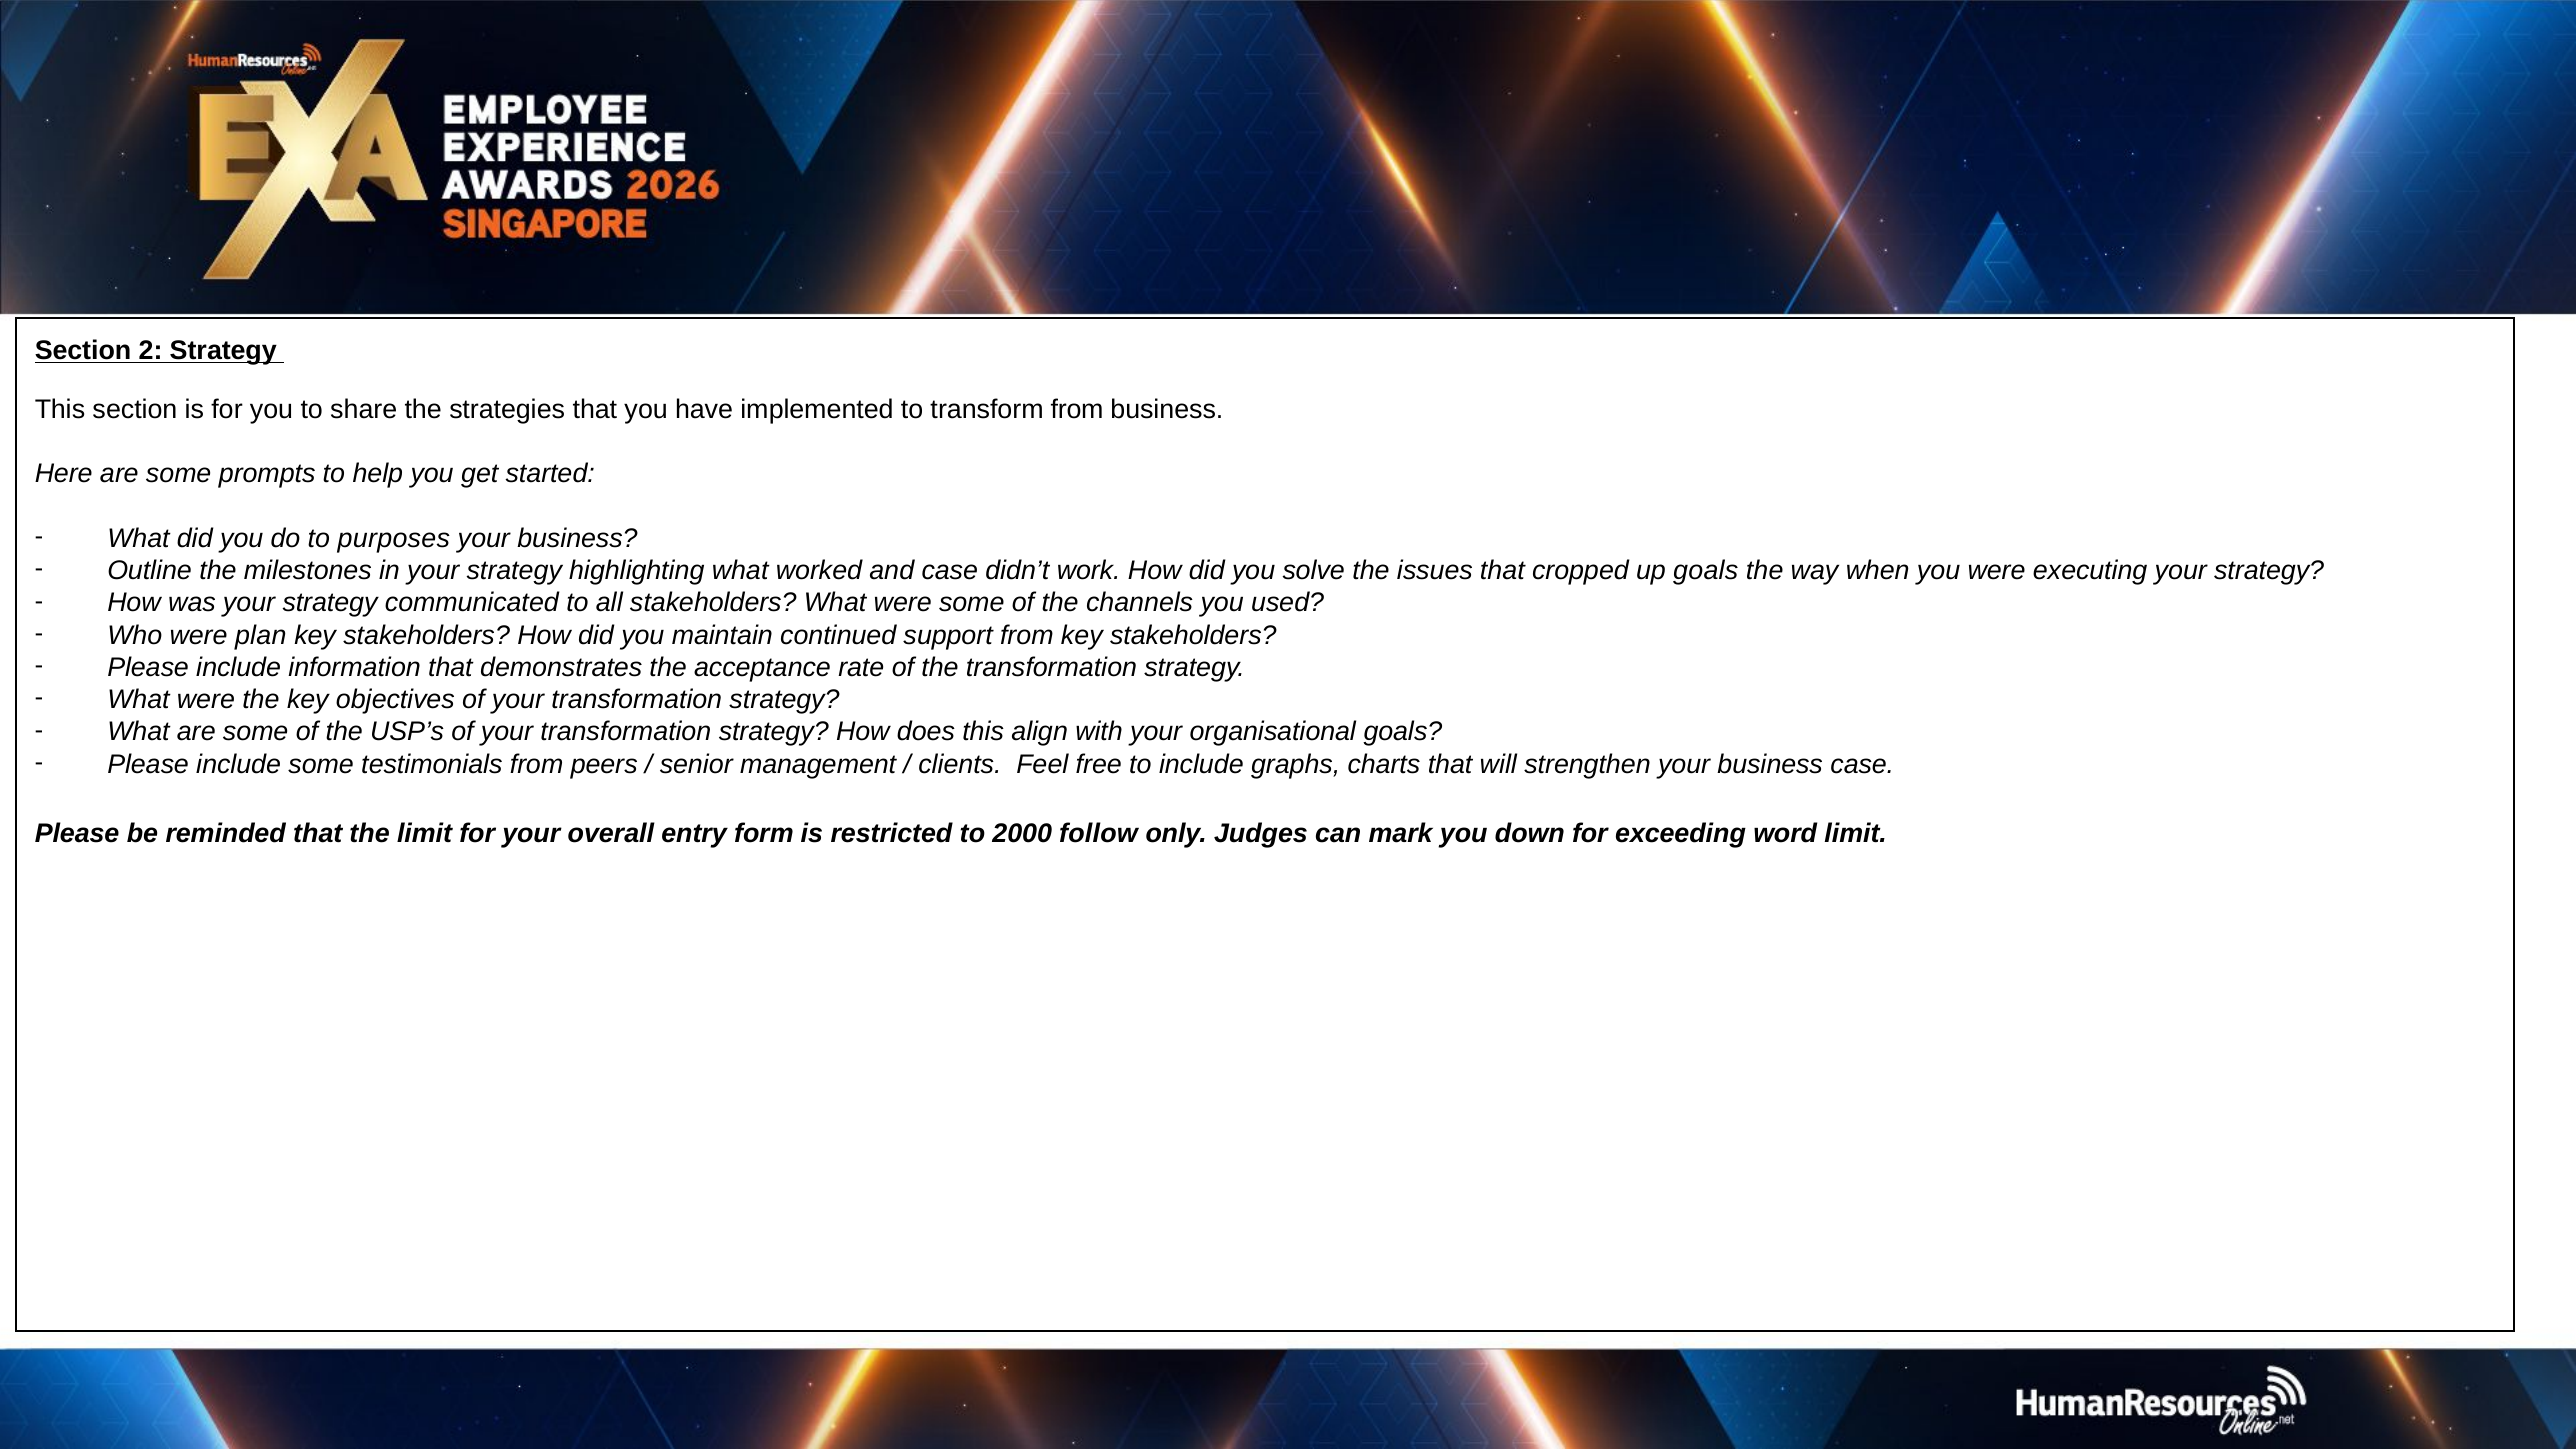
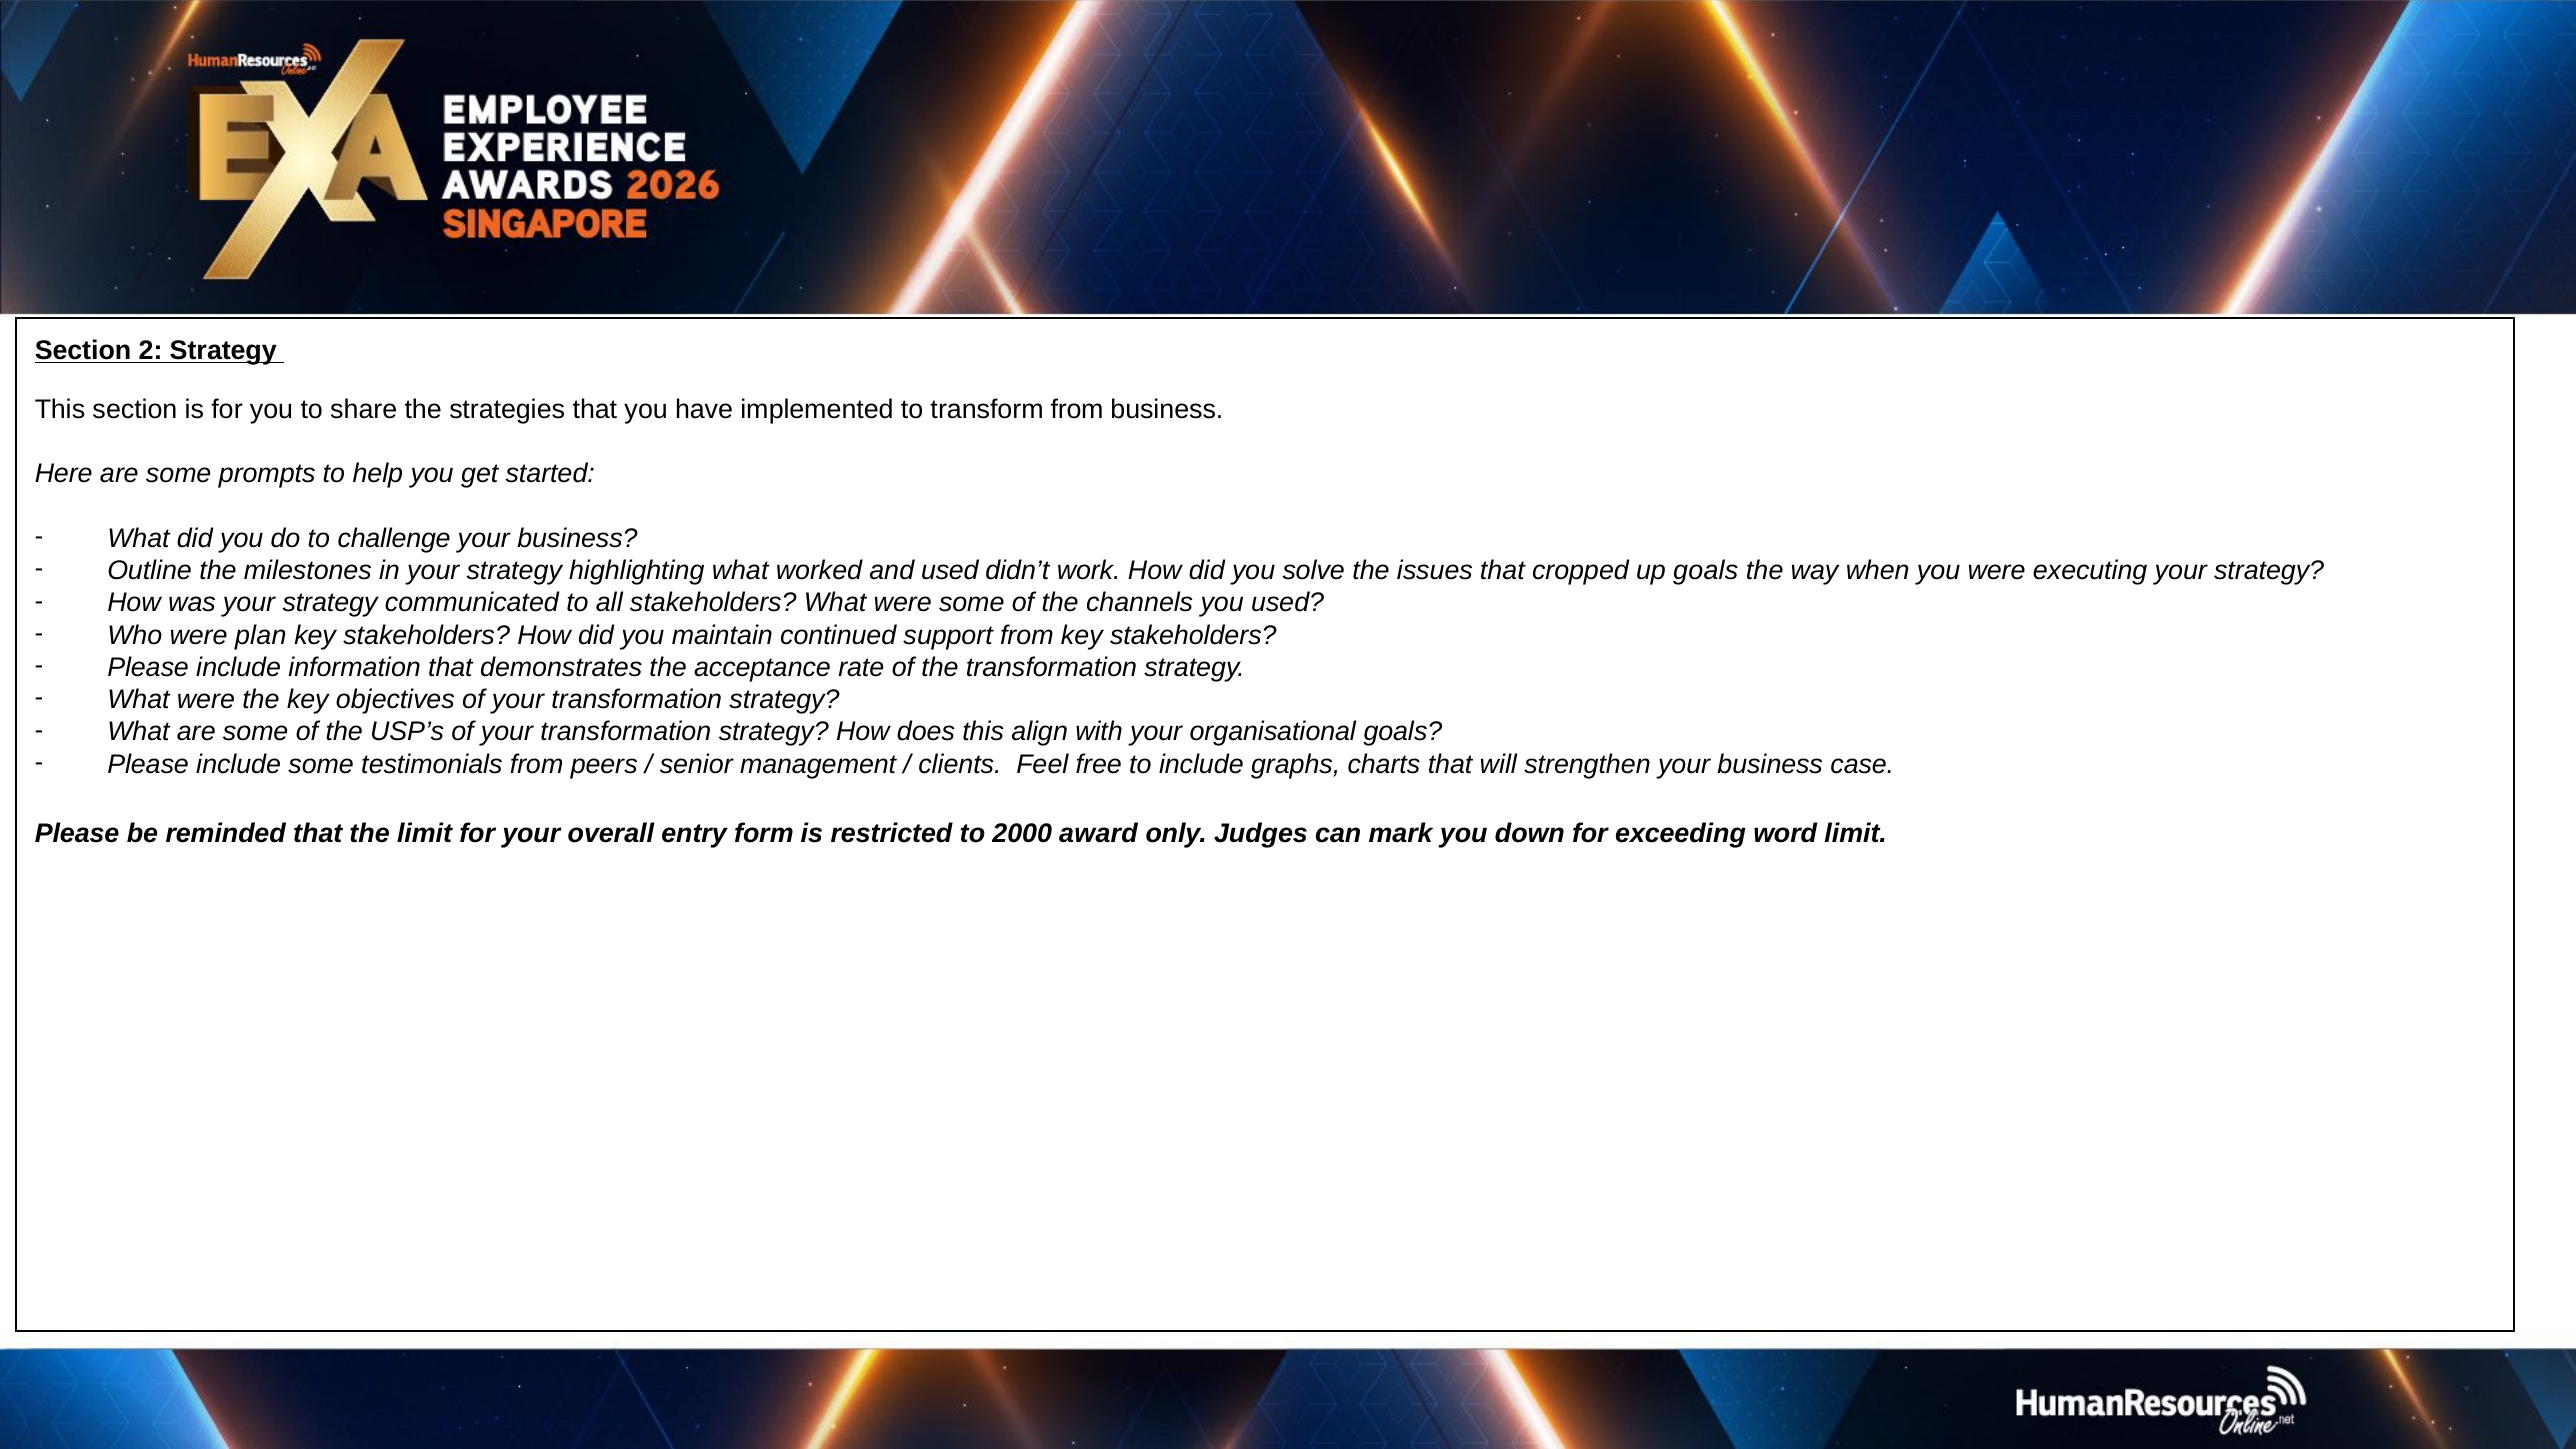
purposes: purposes -> challenge (394, 539)
and case: case -> used (950, 571)
follow: follow -> award (1098, 834)
